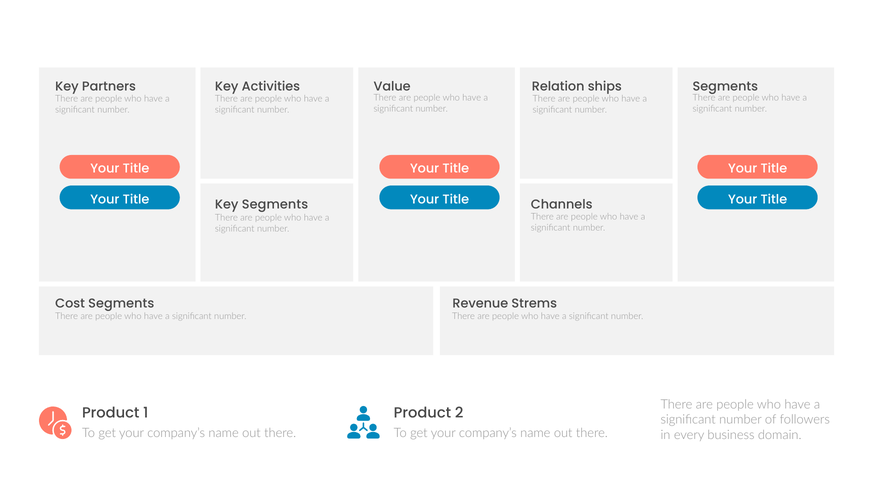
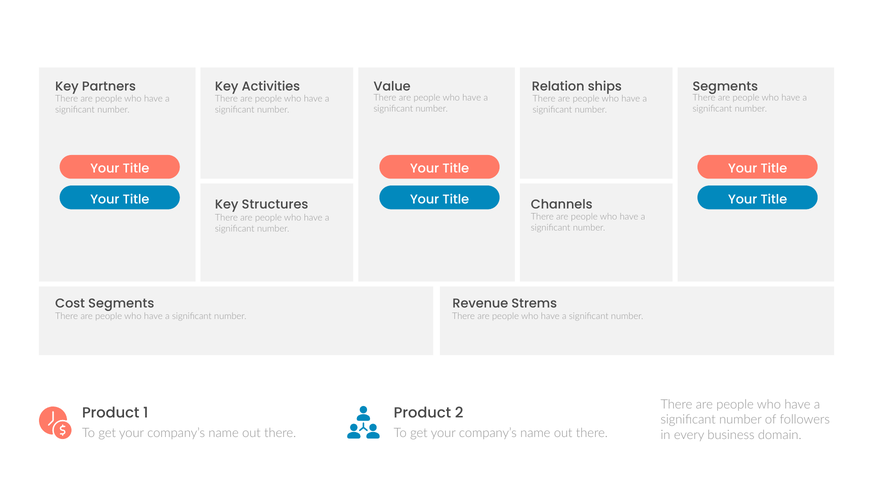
Key Segments: Segments -> Structures (275, 204)
